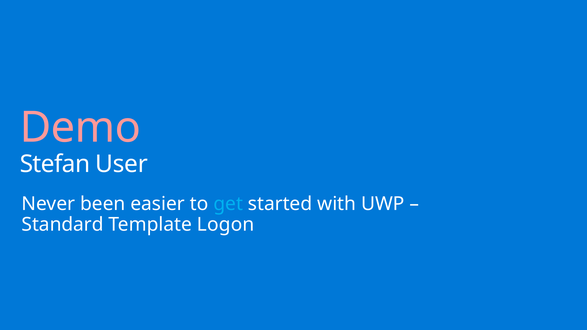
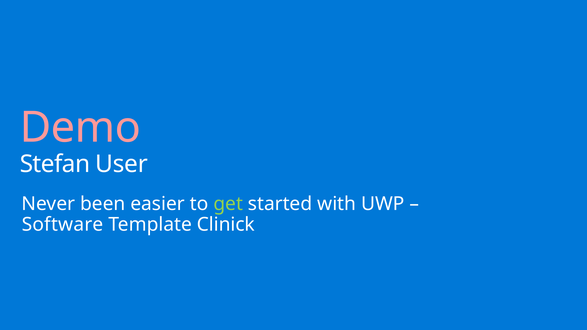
get colour: light blue -> light green (228, 204)
Standard: Standard -> Software (63, 225)
Logon: Logon -> Clinick (226, 225)
